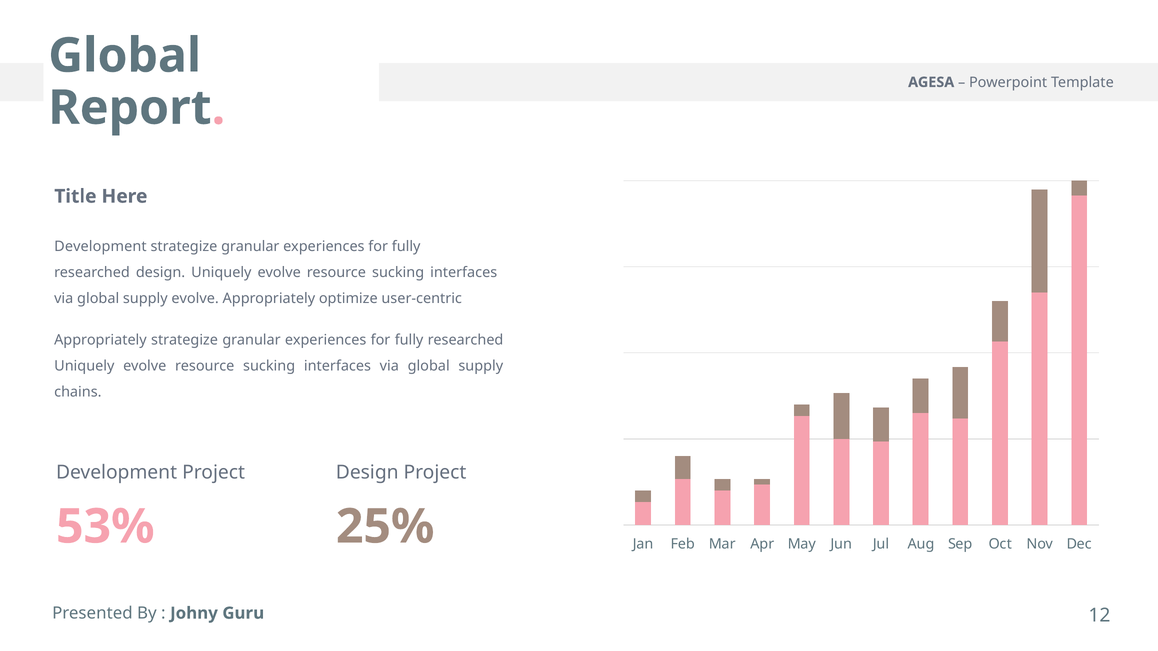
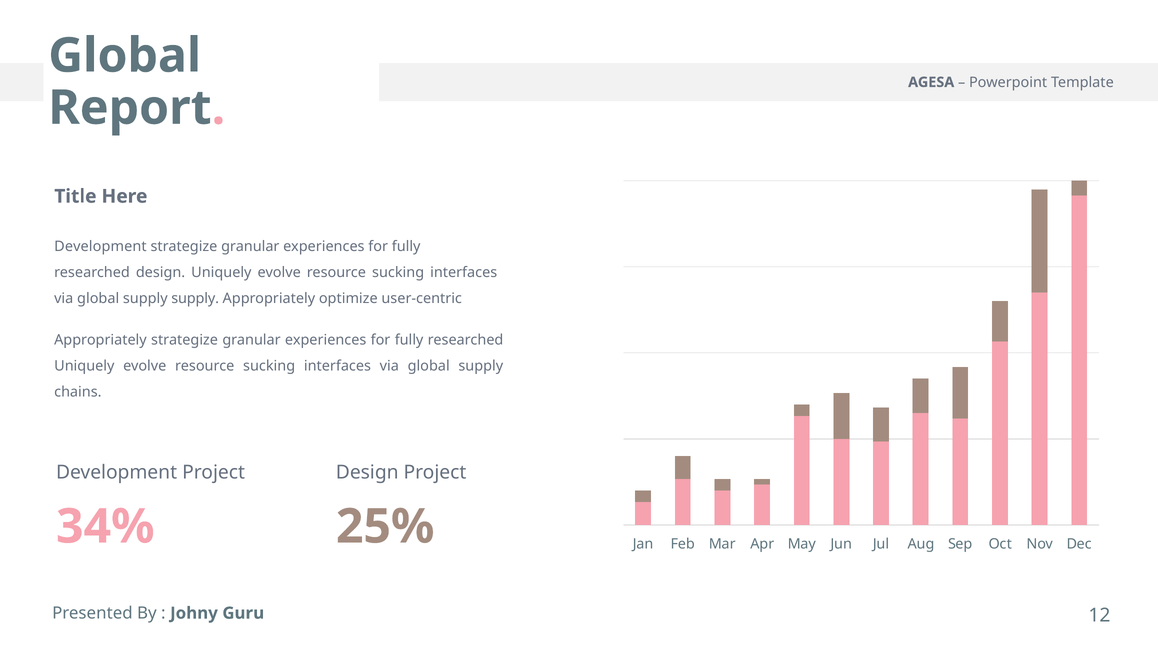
supply evolve: evolve -> supply (195, 299)
53%: 53% -> 34% (105, 527)
